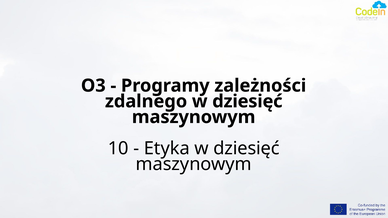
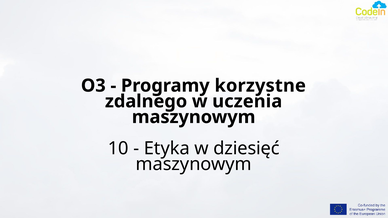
zależności: zależności -> korzystne (260, 86)
zdalnego w dziesięć: dziesięć -> uczenia (247, 101)
